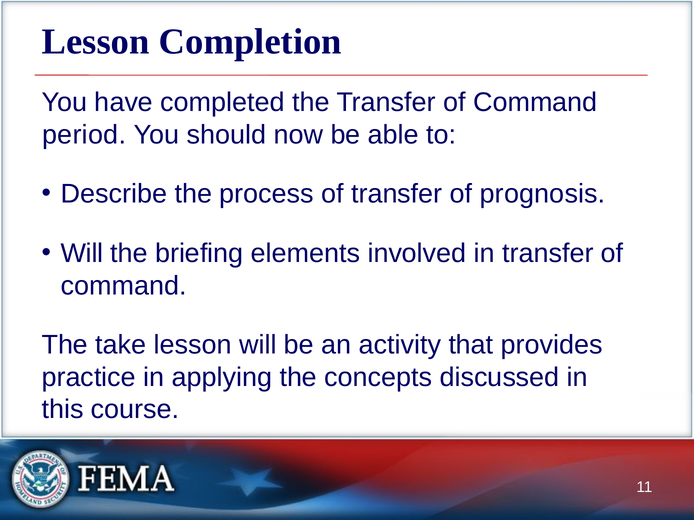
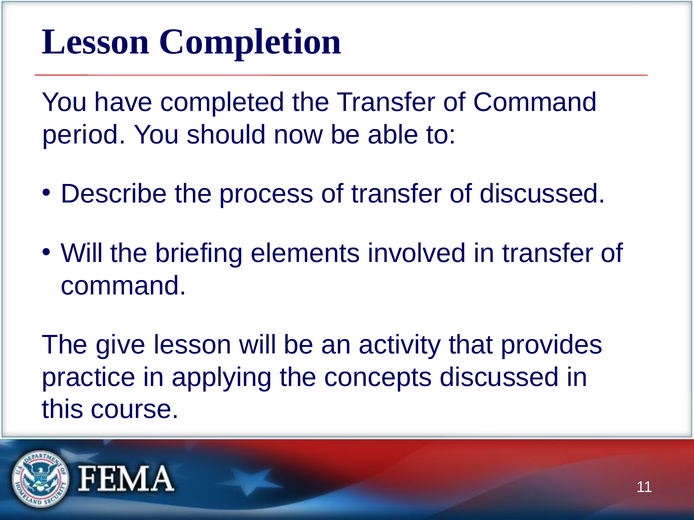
of prognosis: prognosis -> discussed (543, 194)
take: take -> give (121, 345)
